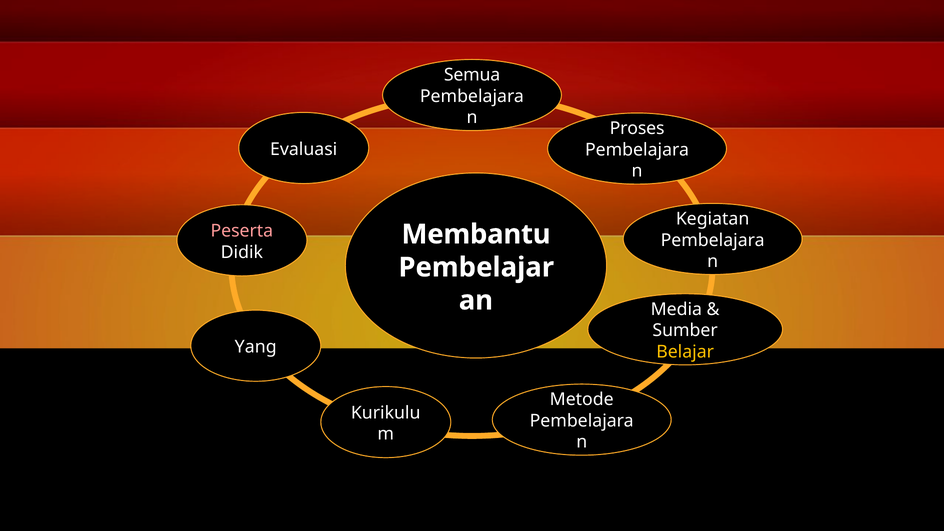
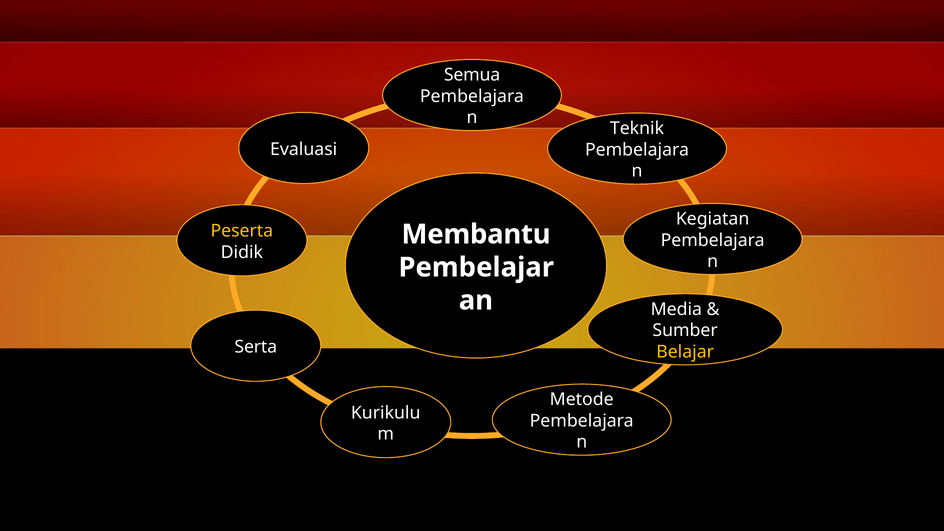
Proses: Proses -> Teknik (637, 129)
Peserta colour: pink -> yellow (242, 231)
Yang: Yang -> Serta (256, 347)
